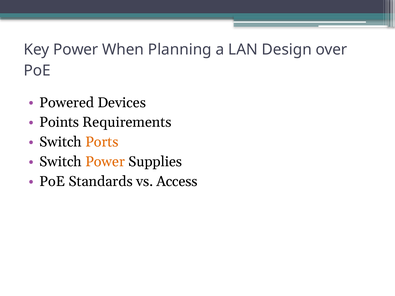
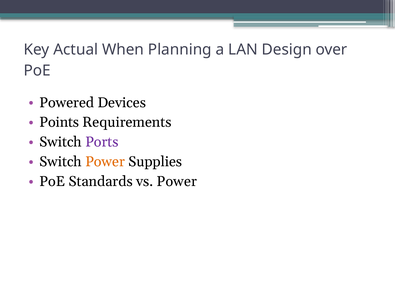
Key Power: Power -> Actual (76, 50)
Ports colour: orange -> purple (102, 142)
vs Access: Access -> Power (177, 182)
